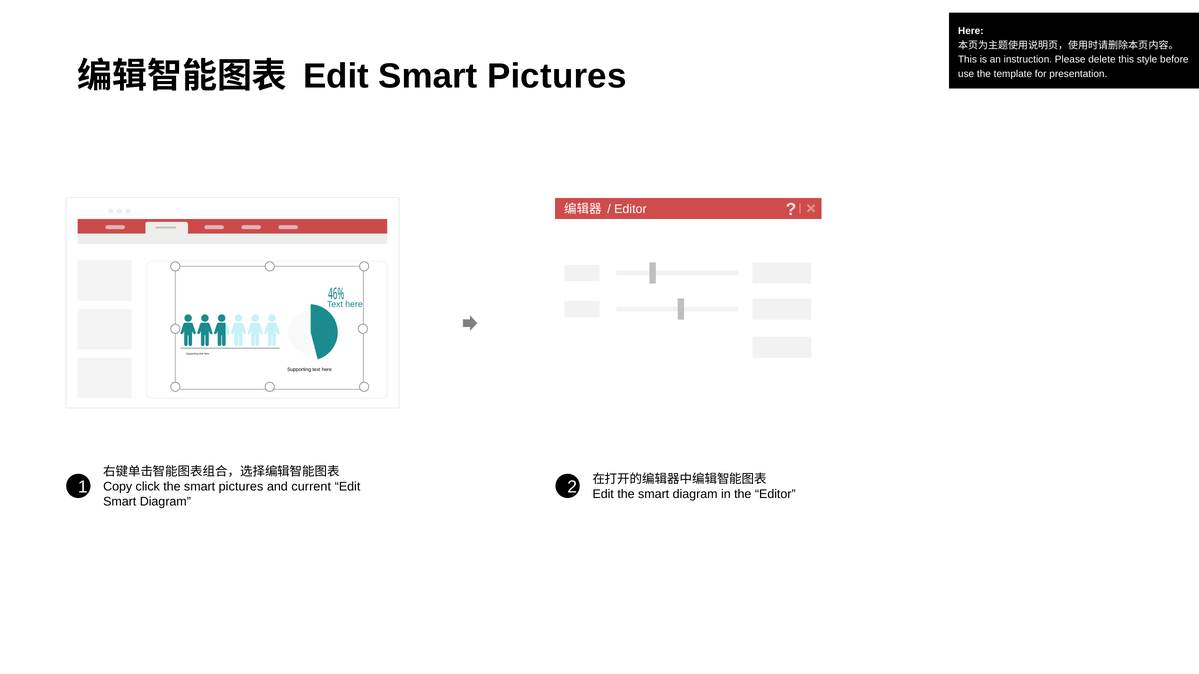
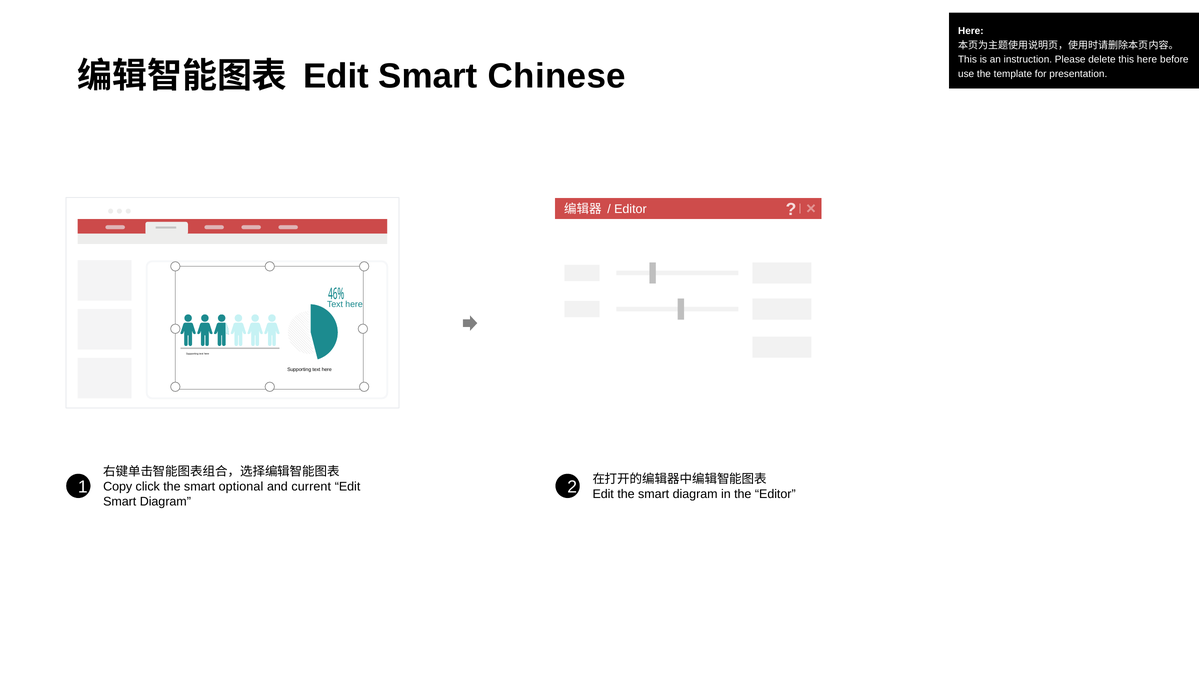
this style: style -> here (1147, 60)
Edit Smart Pictures: Pictures -> Chinese (557, 76)
the smart pictures: pictures -> optional (241, 487)
